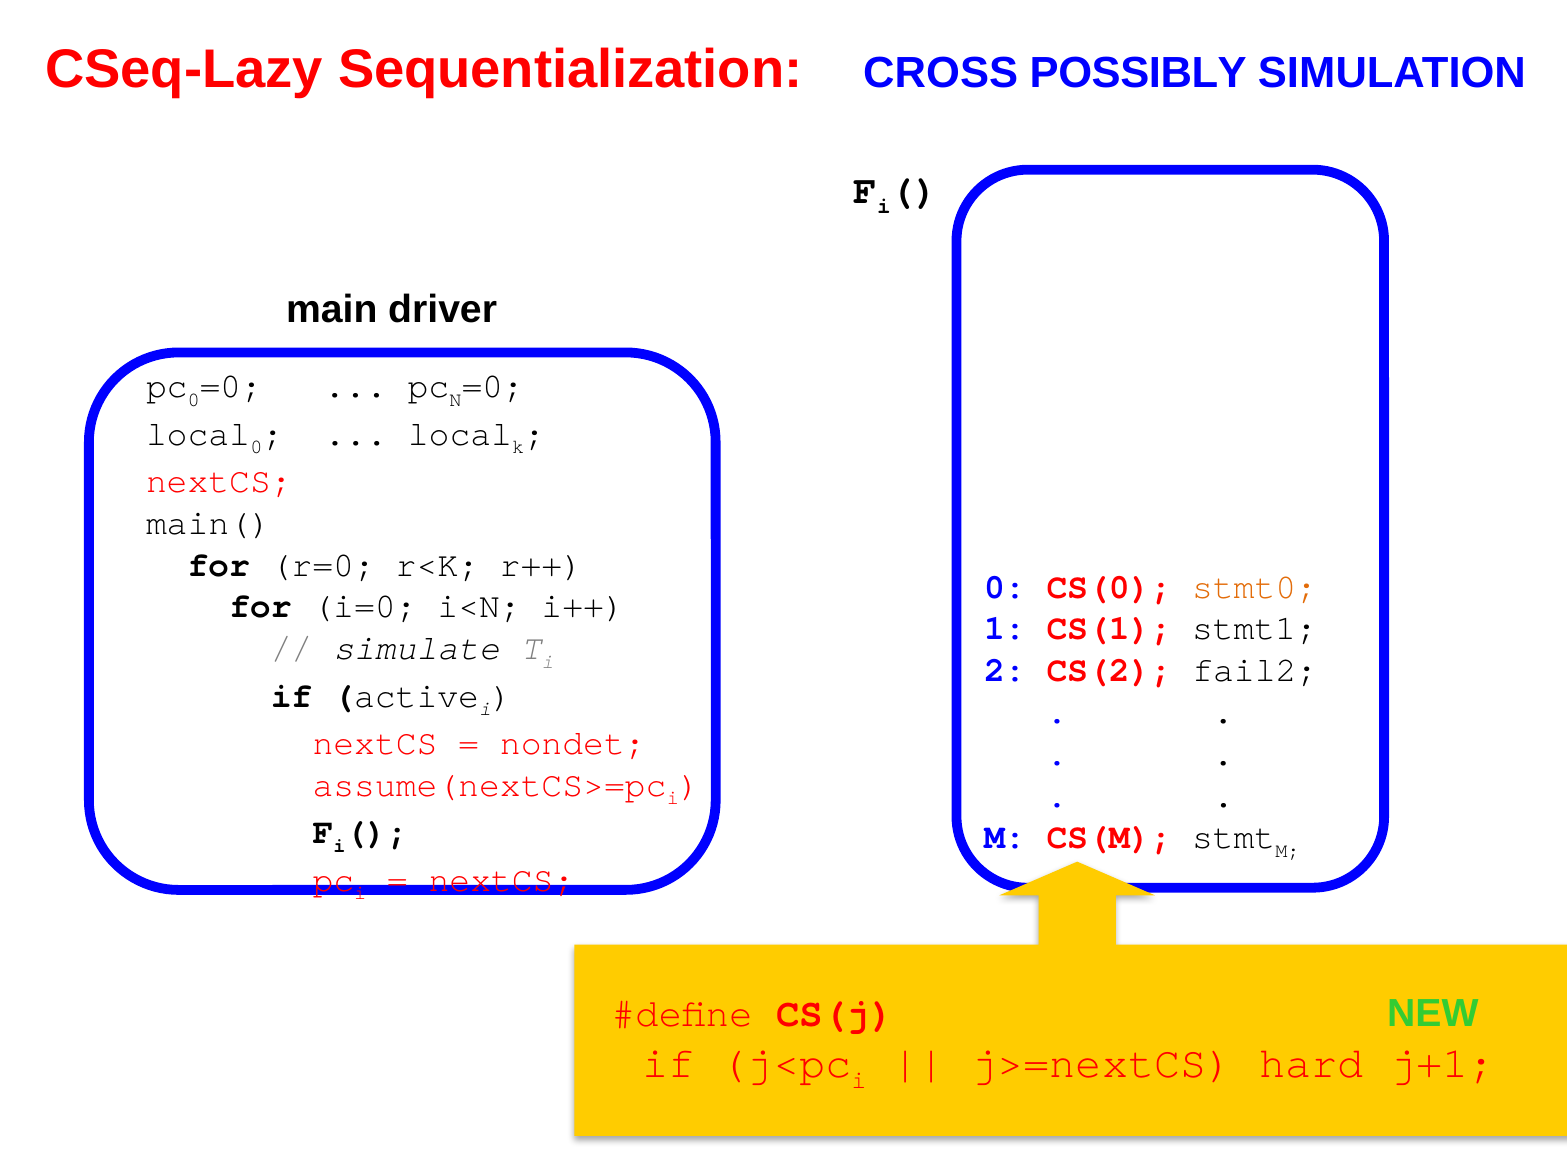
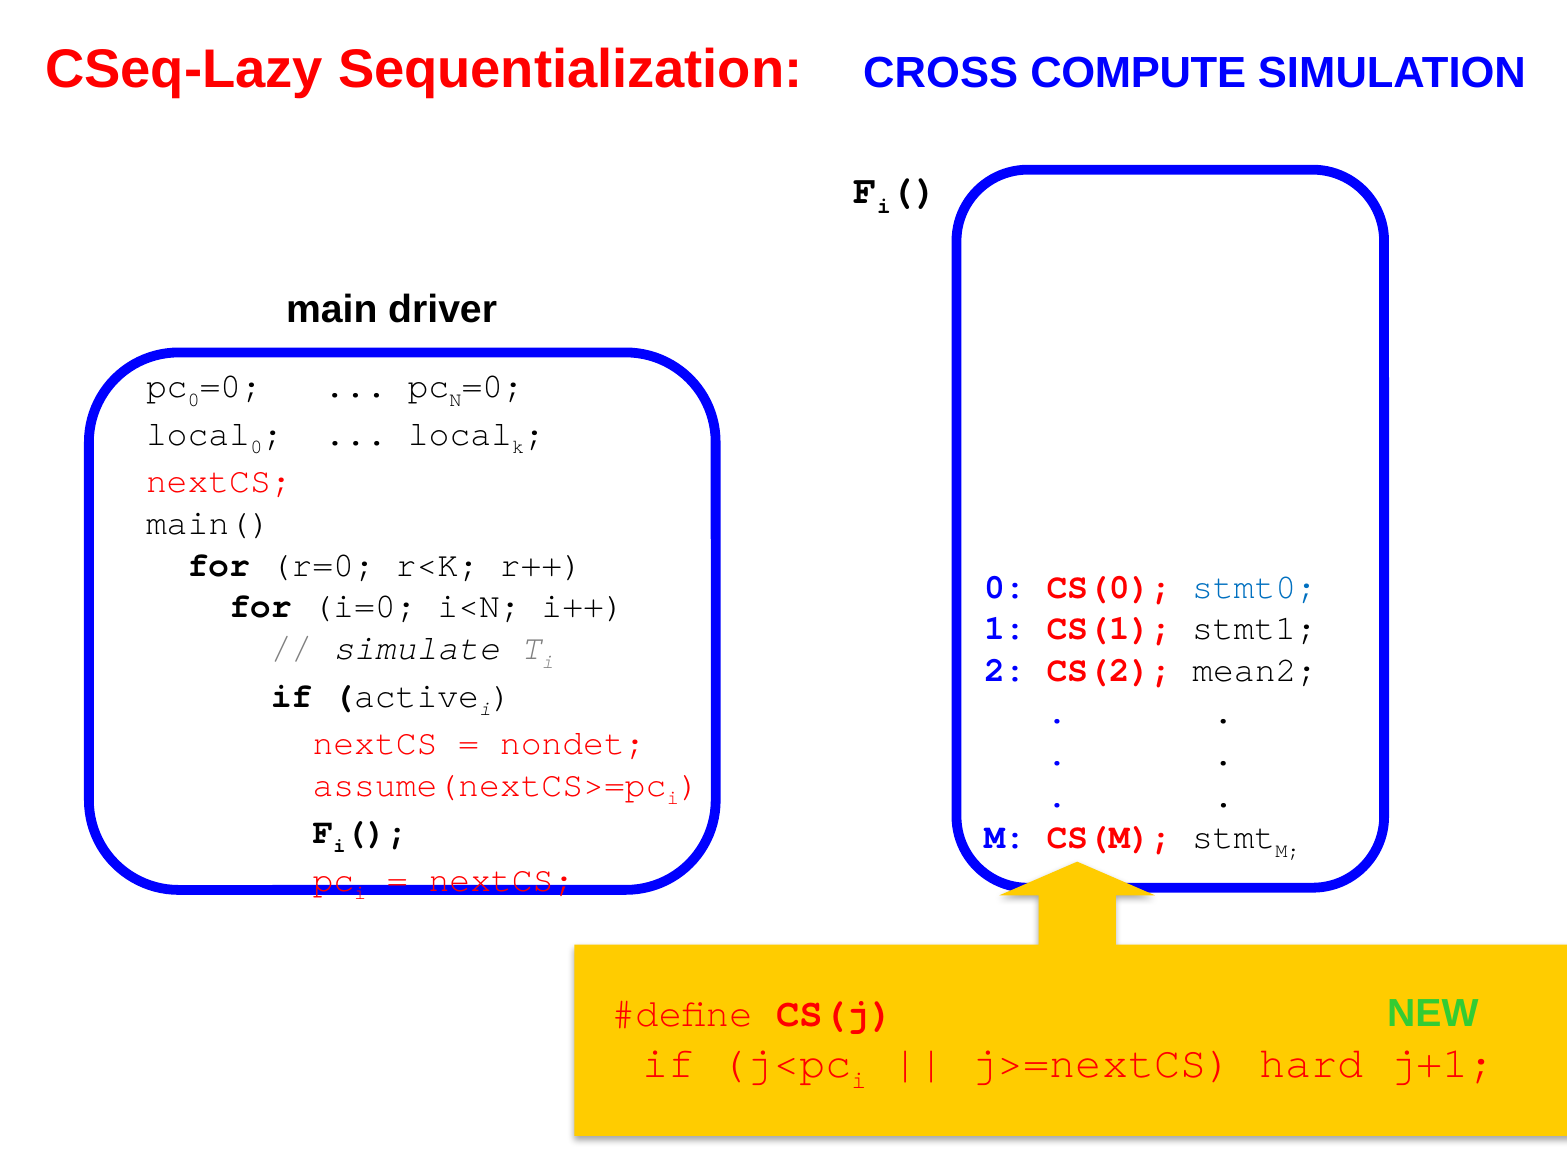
POSSIBLY: POSSIBLY -> COMPUTE (1138, 73)
stmt0 colour: orange -> blue (1255, 587)
fail2: fail2 -> mean2 (1255, 670)
